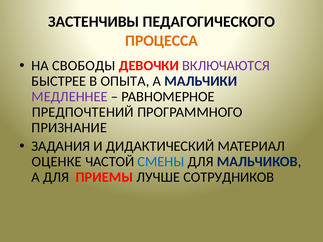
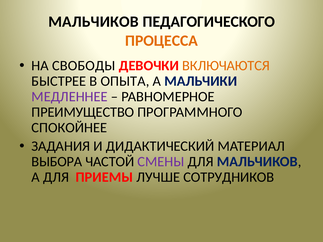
ЗАСТЕНЧИВЫ: ЗАСТЕНЧИВЫ -> МАЛЬЧИКОВ (93, 22)
ВКЛЮЧАЮТСЯ colour: purple -> orange (226, 66)
ПРЕДПОЧТЕНИЙ: ПРЕДПОЧТЕНИЙ -> ПРЕИМУЩЕСТВО (83, 112)
ПРИЗНАНИЕ: ПРИЗНАНИЕ -> СПОКОЙНЕЕ (69, 128)
ОЦЕНКЕ: ОЦЕНКЕ -> ВЫБОРА (57, 162)
СМЕНЫ colour: blue -> purple (161, 162)
